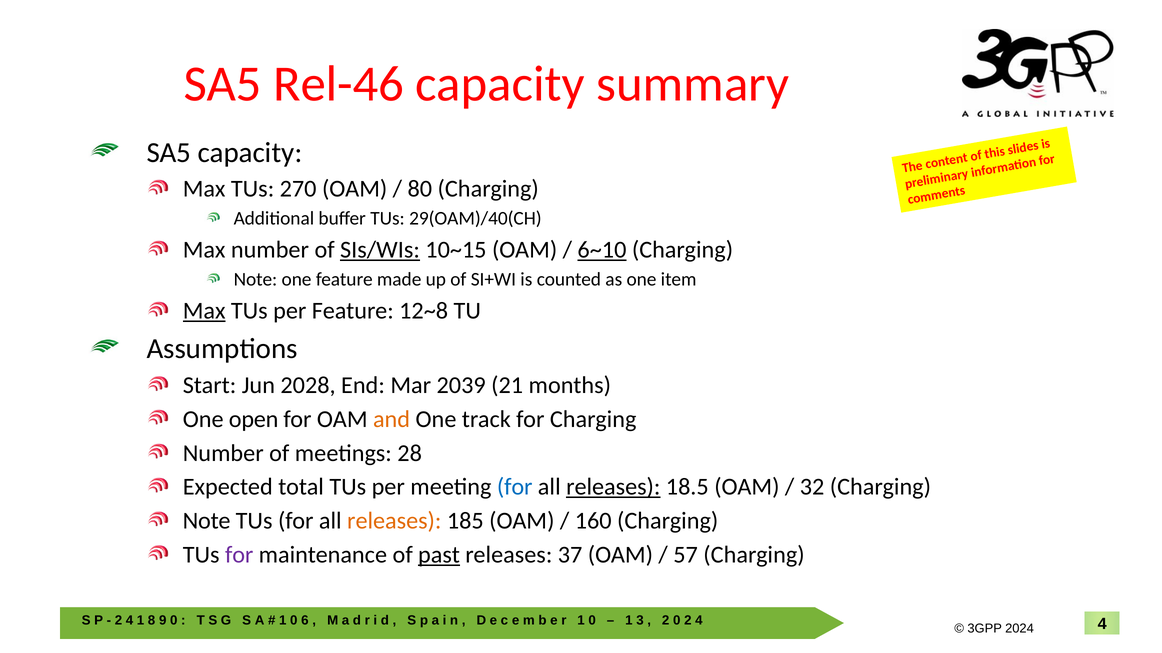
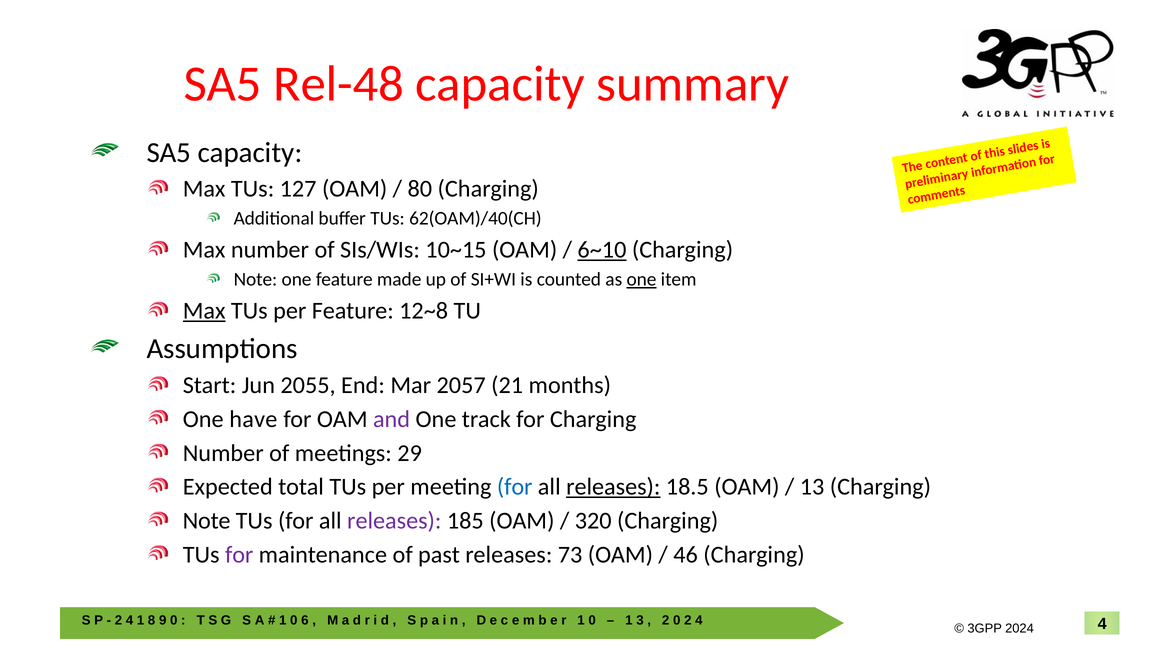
Rel-46: Rel-46 -> Rel-48 (339, 84)
270: 270 -> 127 (298, 189)
29(OAM)/40(CH: 29(OAM)/40(CH -> 62(OAM)/40(CH (475, 219)
SIs/WIs underline: present -> none (380, 250)
one underline: none -> present (642, 280)
2028: 2028 -> 2055 (308, 386)
2039: 2039 -> 2057 (461, 386)
open: open -> have (253, 420)
and colour: orange -> purple (392, 420)
28: 28 -> 29 (410, 453)
32: 32 -> 13 (812, 487)
releases colour: orange -> purple (394, 521)
160: 160 -> 320 (593, 521)
past underline: present -> none (439, 555)
37: 37 -> 73 (570, 555)
57: 57 -> 46 (686, 555)
